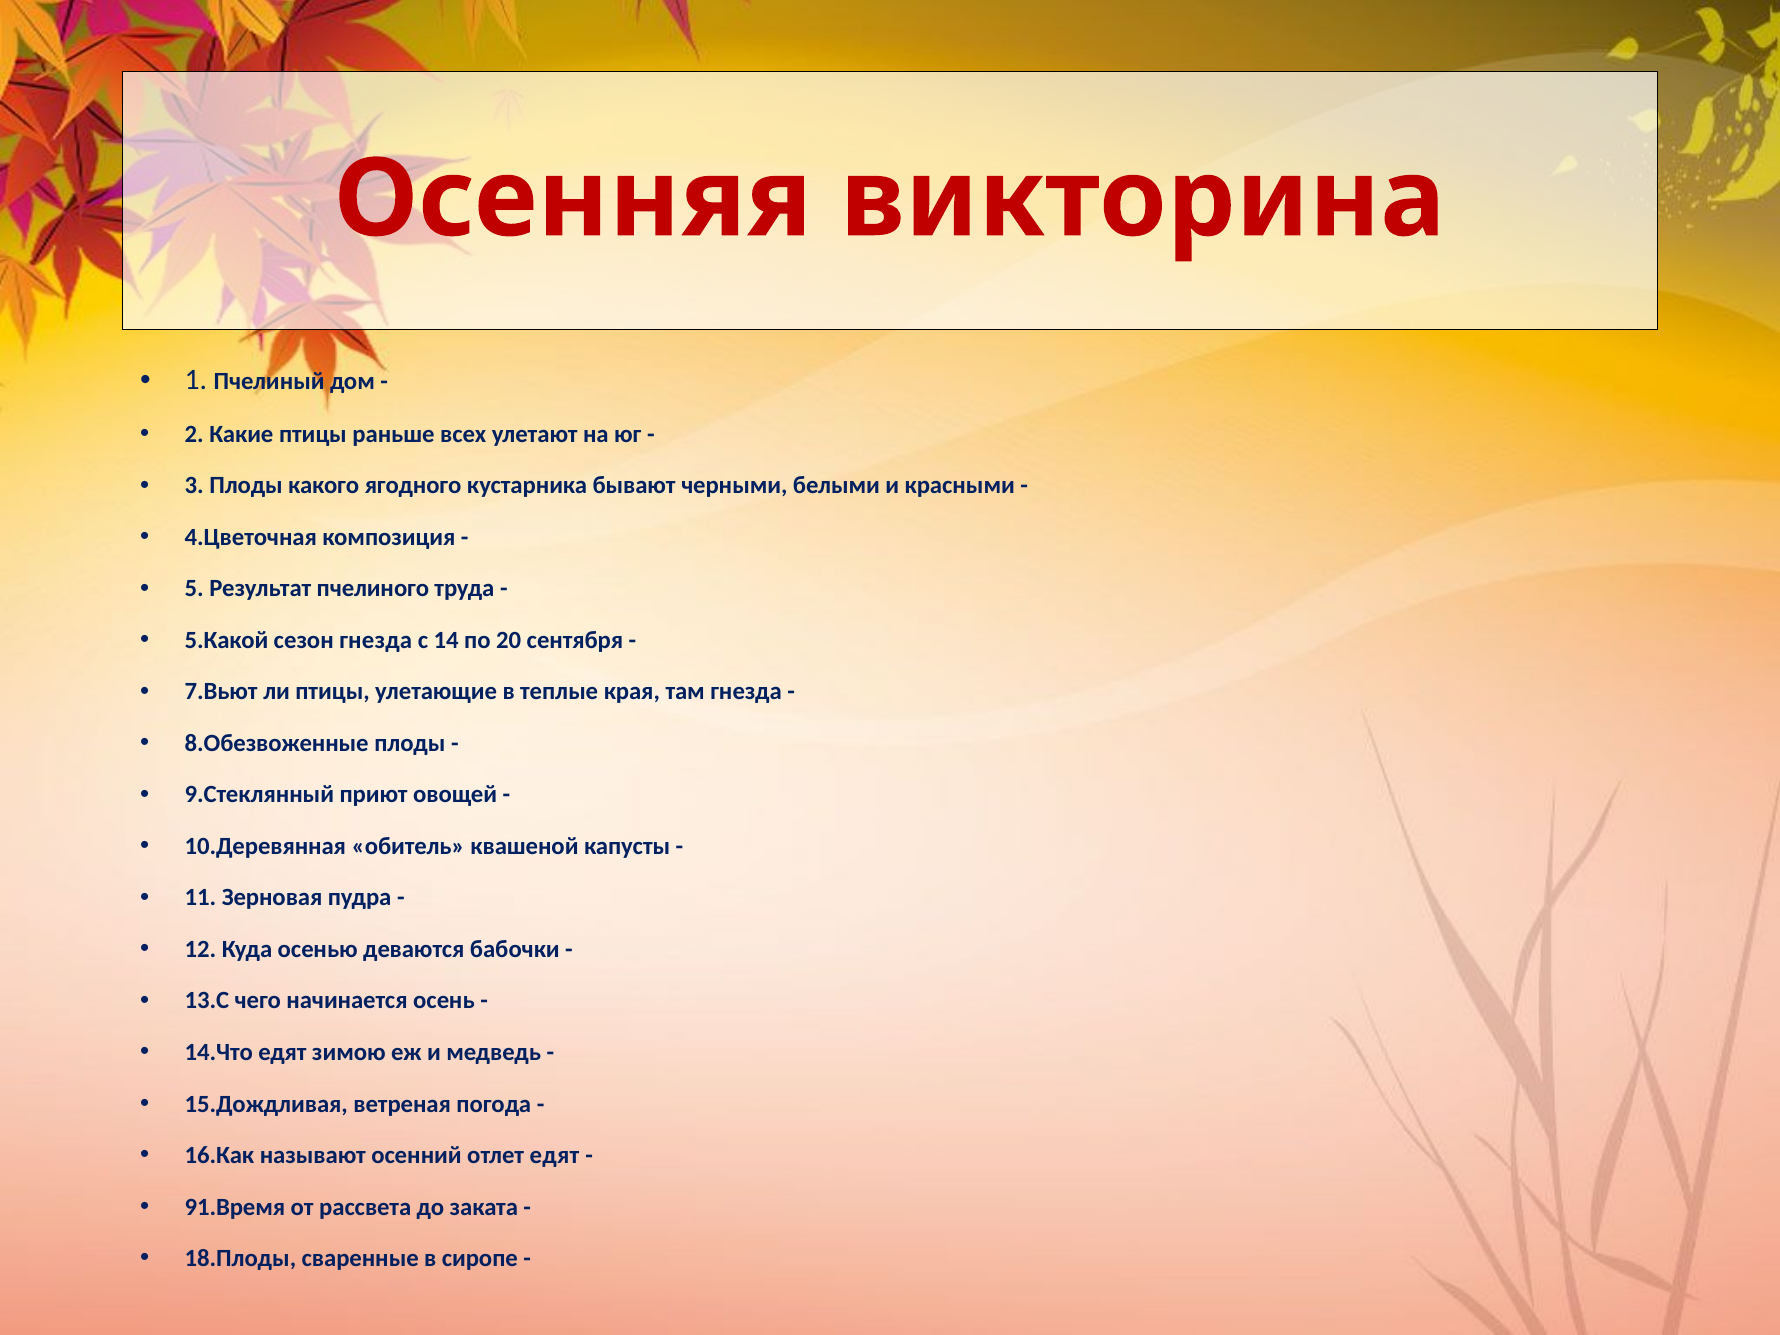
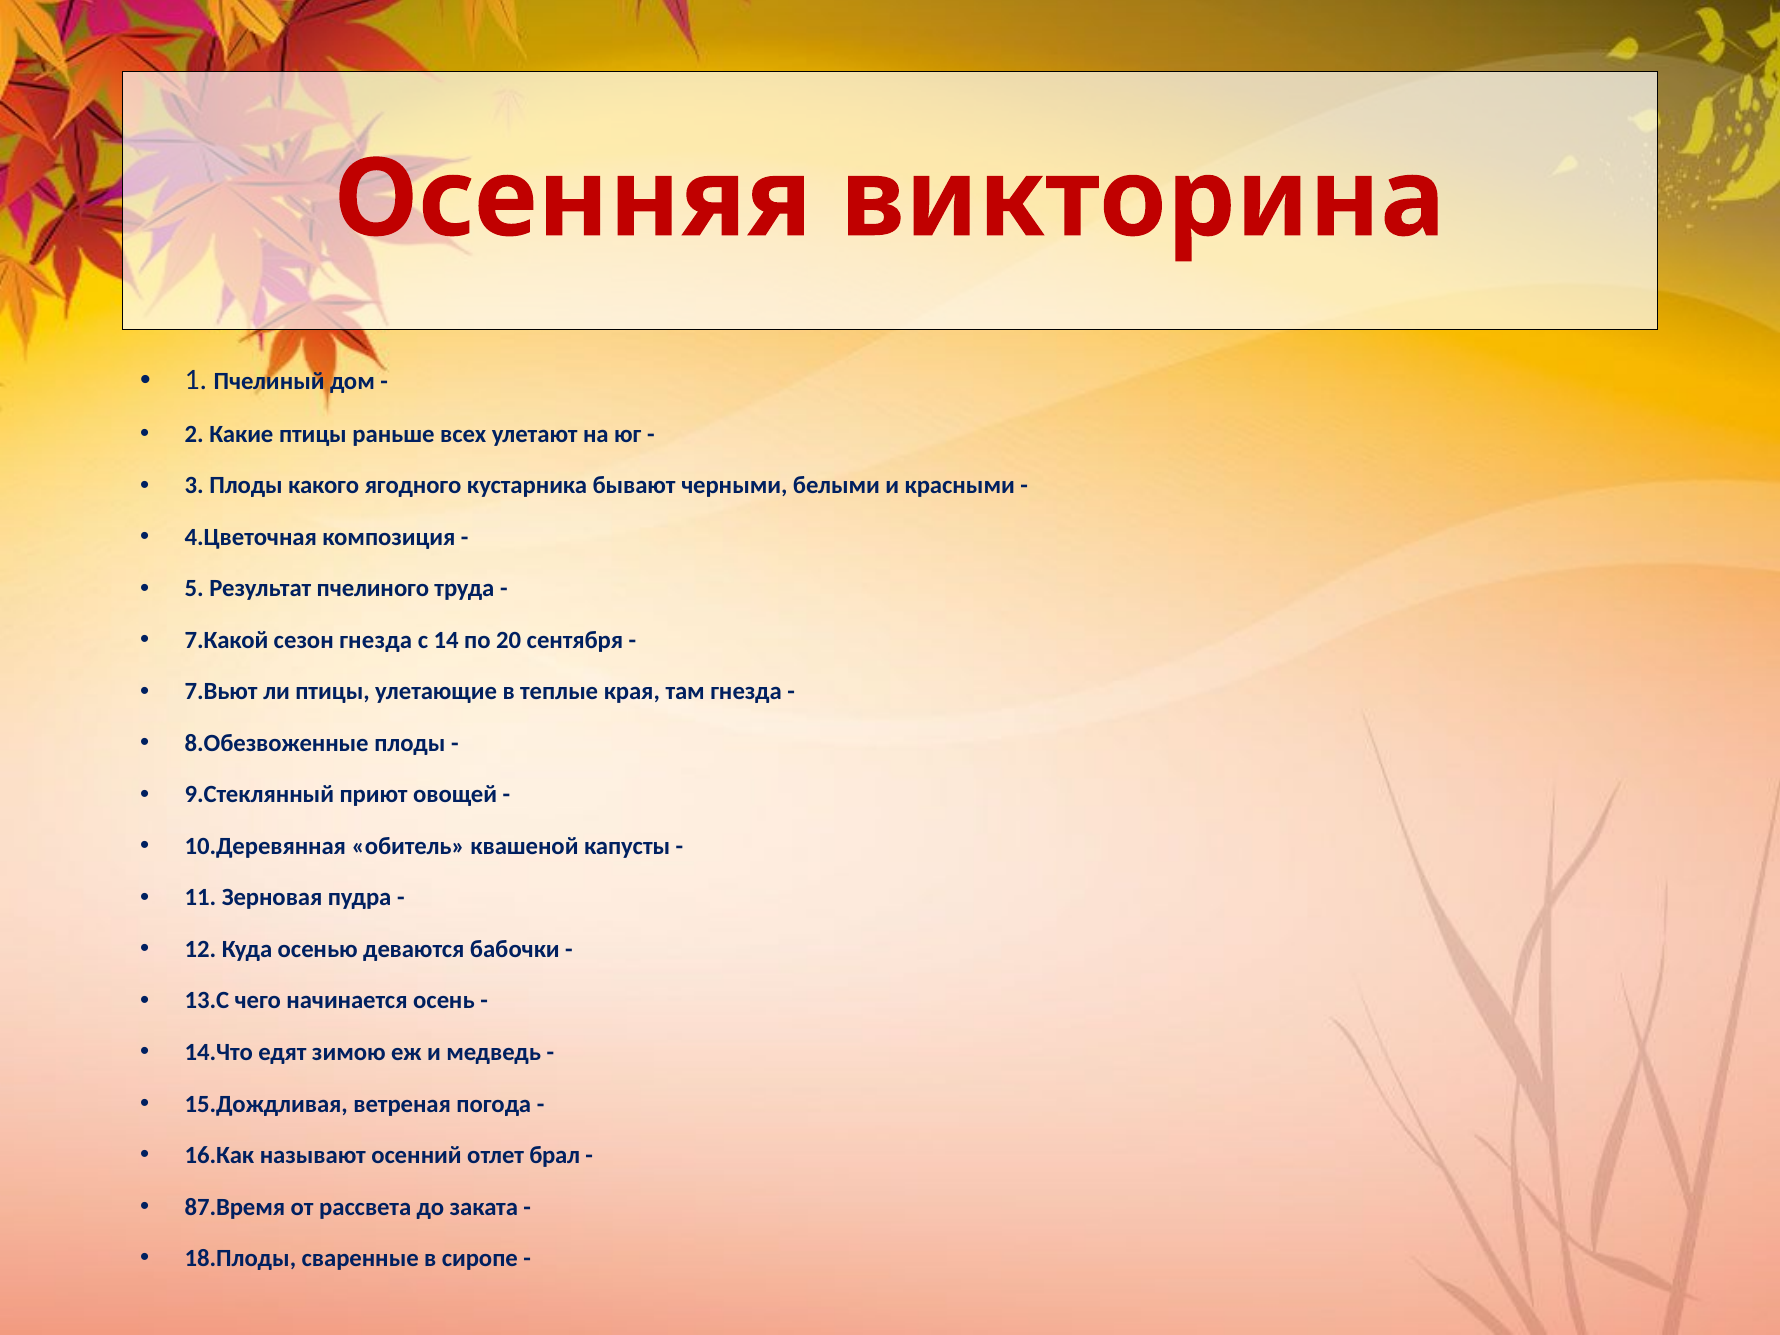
5.Какой: 5.Какой -> 7.Какой (226, 640)
отлет едят: едят -> брал (555, 1155)
91.Время: 91.Время -> 87.Время (235, 1207)
